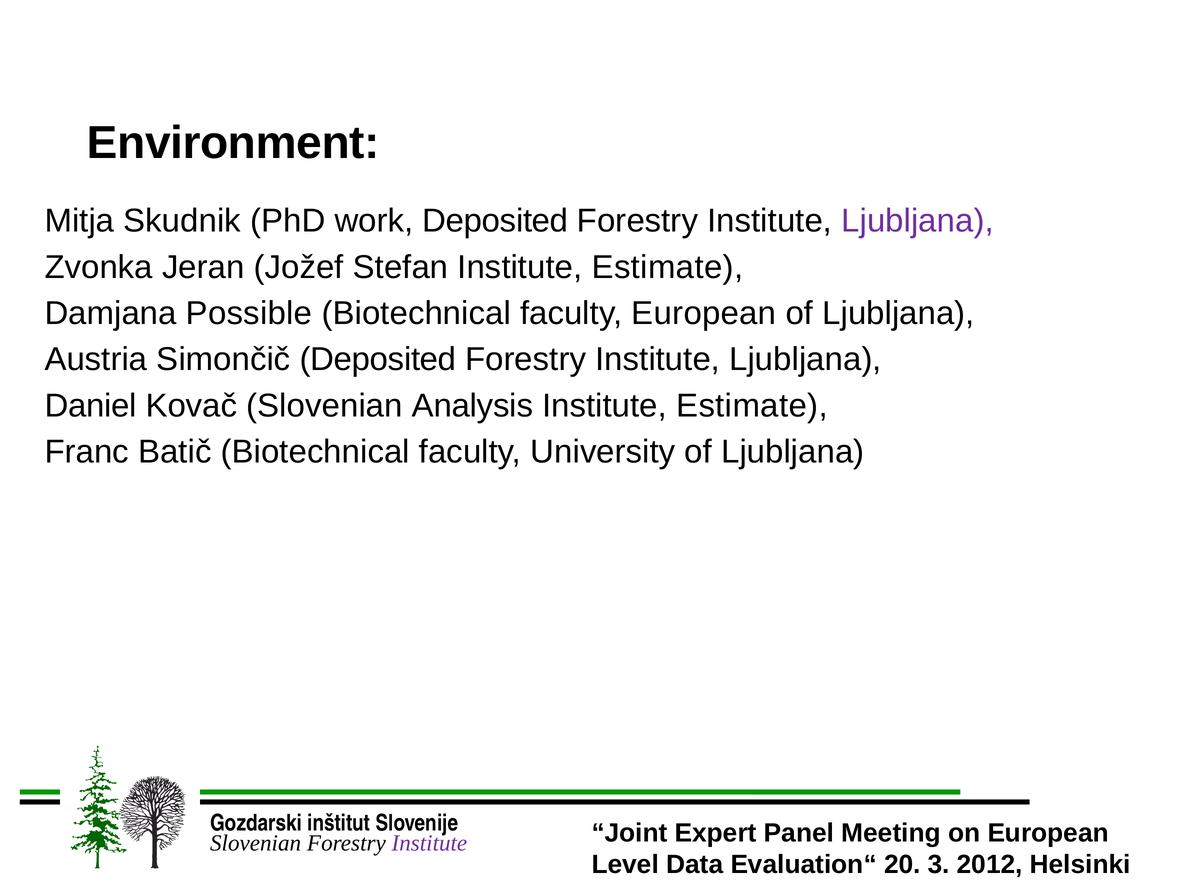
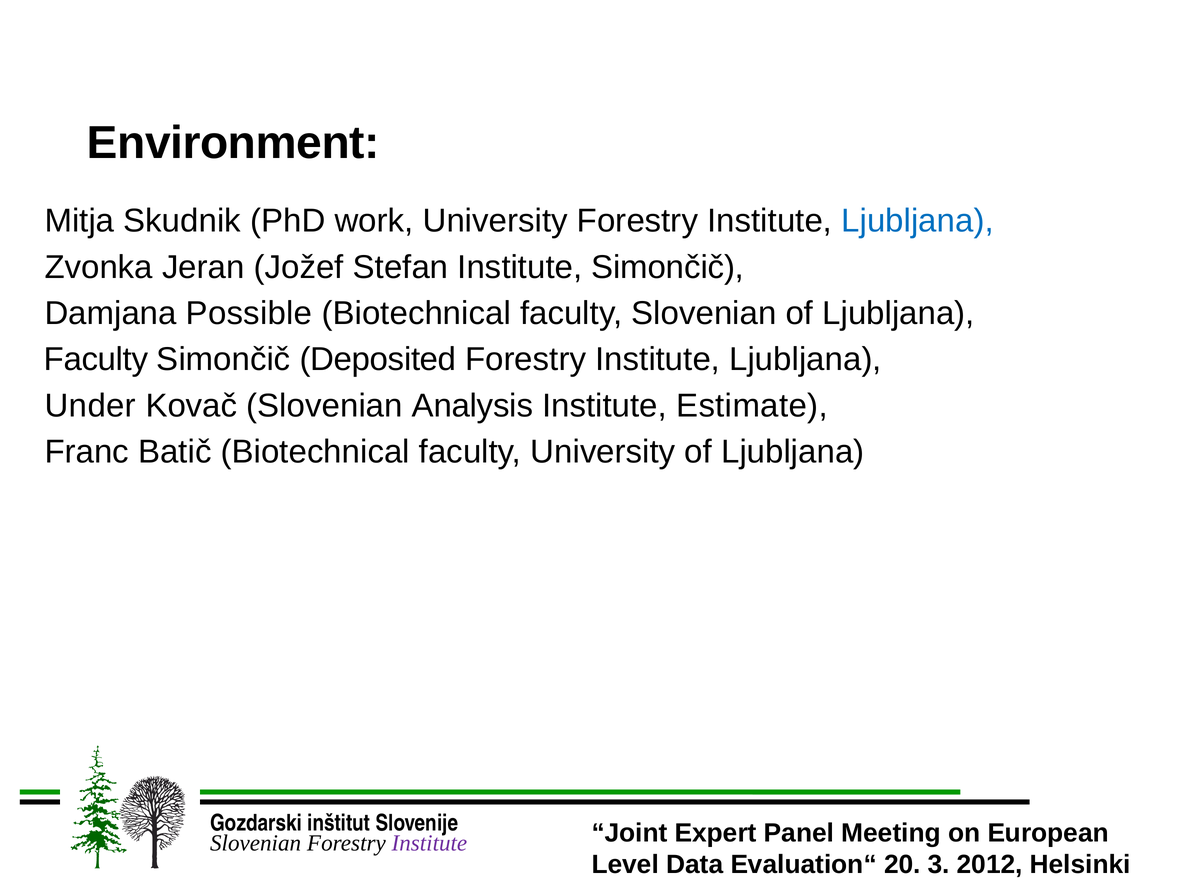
work Deposited: Deposited -> University (495, 221)
Ljubljana colour: purple -> blue (918, 221)
Stefan Institute Estimate: Estimate -> Simončič (668, 267)
faculty European: European -> Slovenian (704, 313)
Austria: Austria -> Faculty (96, 360)
Daniel: Daniel -> Under (90, 406)
